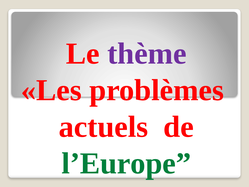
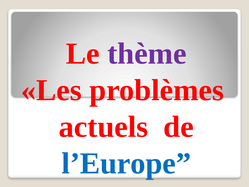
l’Europe colour: green -> blue (126, 163)
